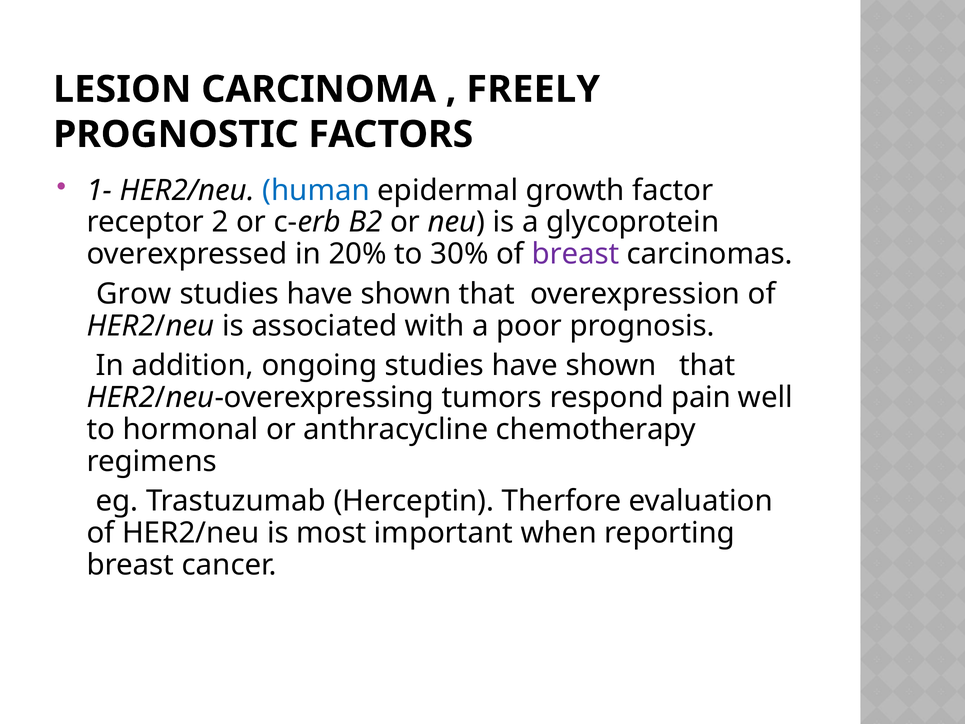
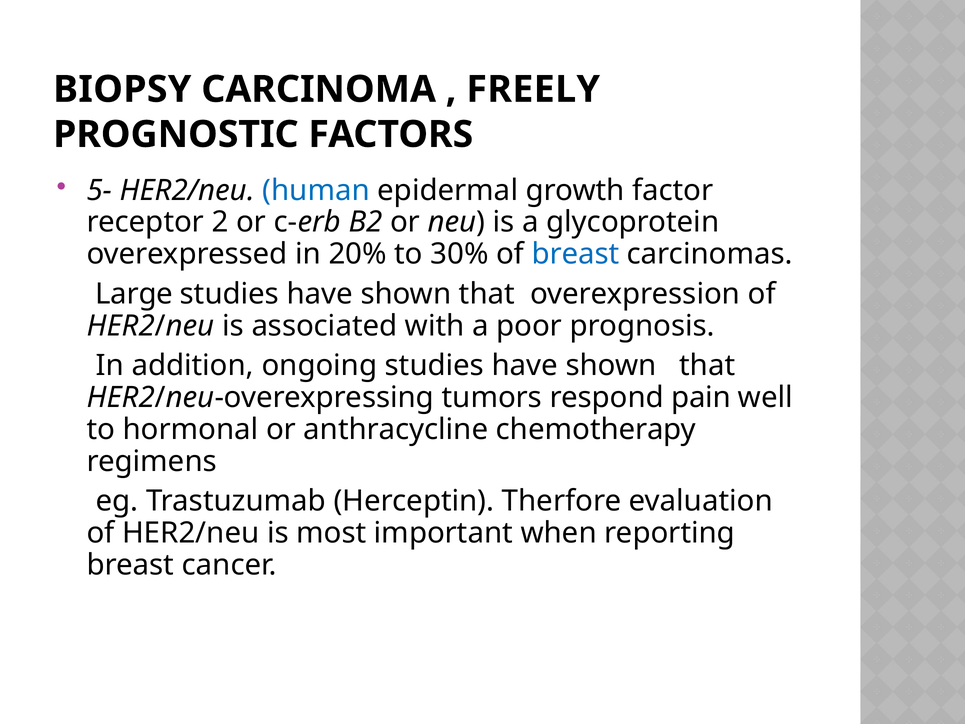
LESION: LESION -> BIOPSY (122, 89)
1-: 1- -> 5- (99, 190)
breast colour: purple -> blue (575, 254)
Grow: Grow -> Large (134, 294)
